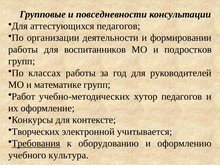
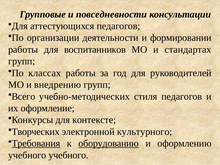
подростков: подростков -> стандартах (188, 50)
математике: математике -> внедрению (58, 85)
Работ: Работ -> Всего (23, 96)
хутор: хутор -> стиля (146, 96)
учитывается: учитывается -> культурного (145, 132)
оборудованию underline: none -> present (109, 143)
учебного культура: культура -> учебного (69, 155)
